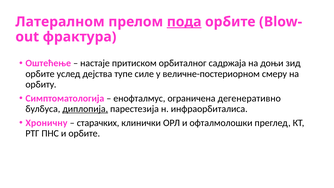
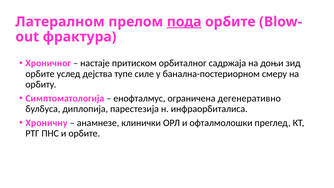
Оштећење: Оштећење -> Хроничног (48, 63)
величне-постериорном: величне-постериорном -> банална-постериорном (211, 74)
диплопија underline: present -> none (85, 109)
старачких: старачких -> анамнезе (98, 123)
